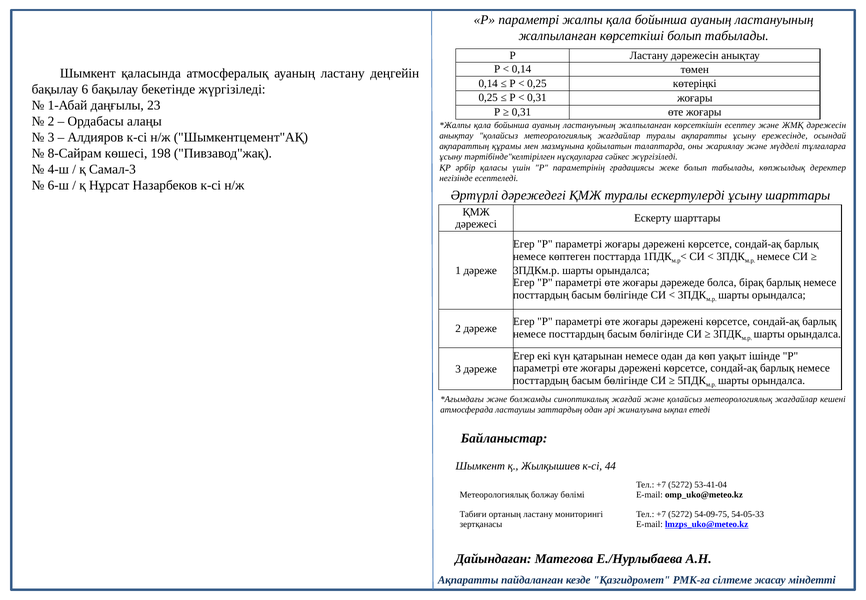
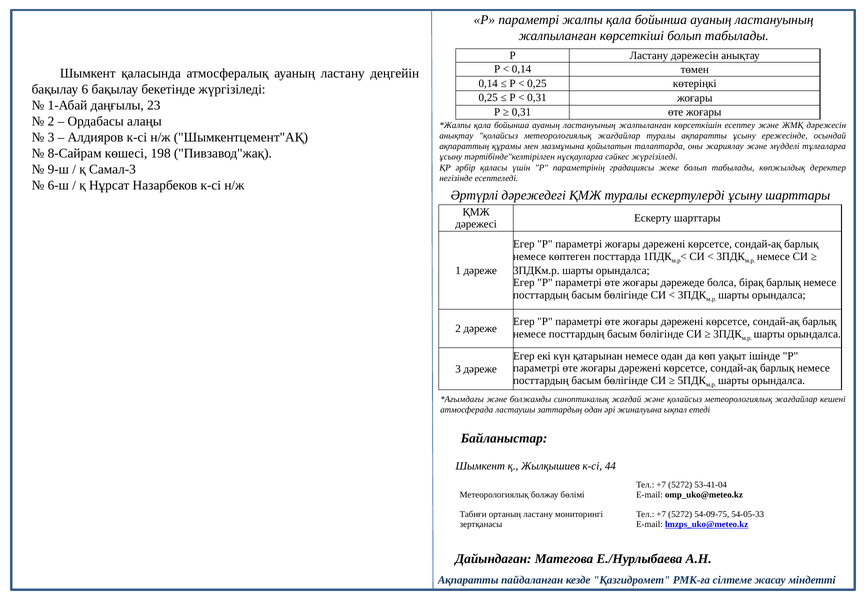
4-ш: 4-ш -> 9-ш (58, 169)
